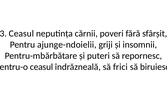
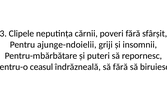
Ceasul: Ceasul -> Clipele (21, 33)
să frici: frici -> fără (120, 67)
